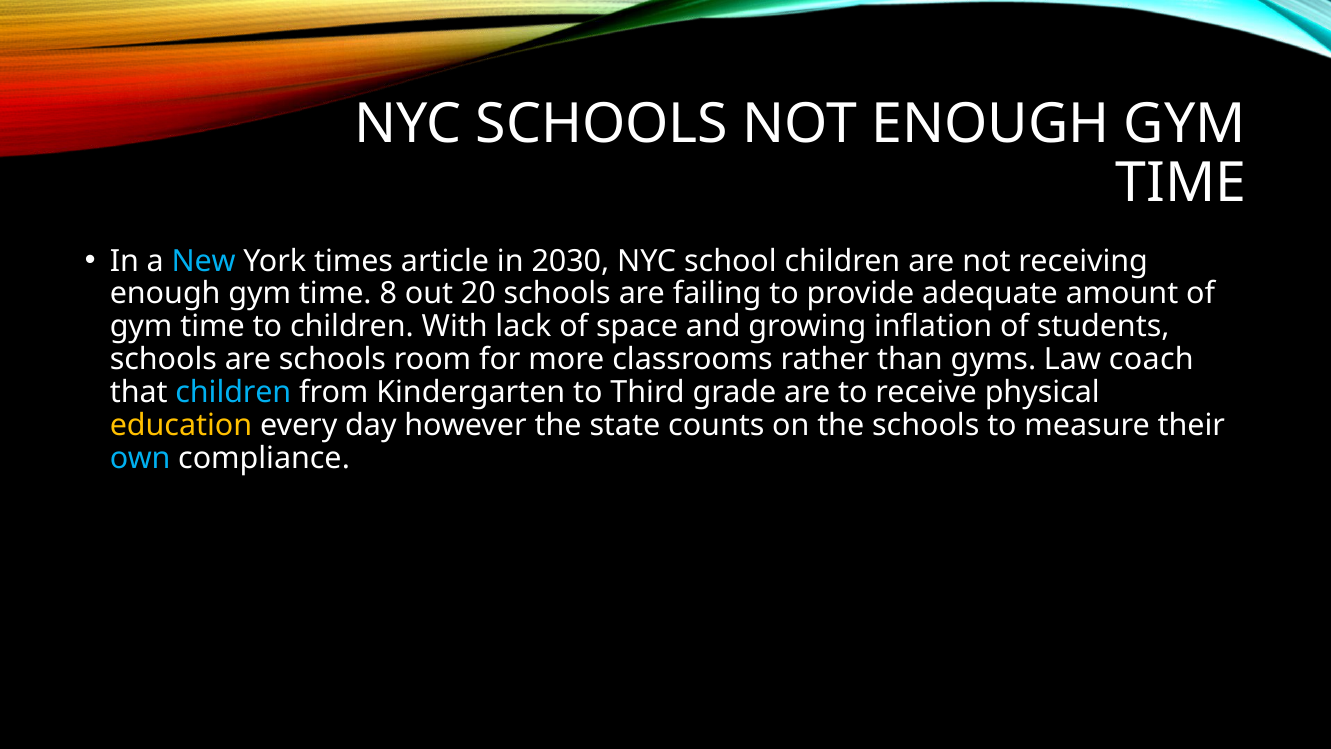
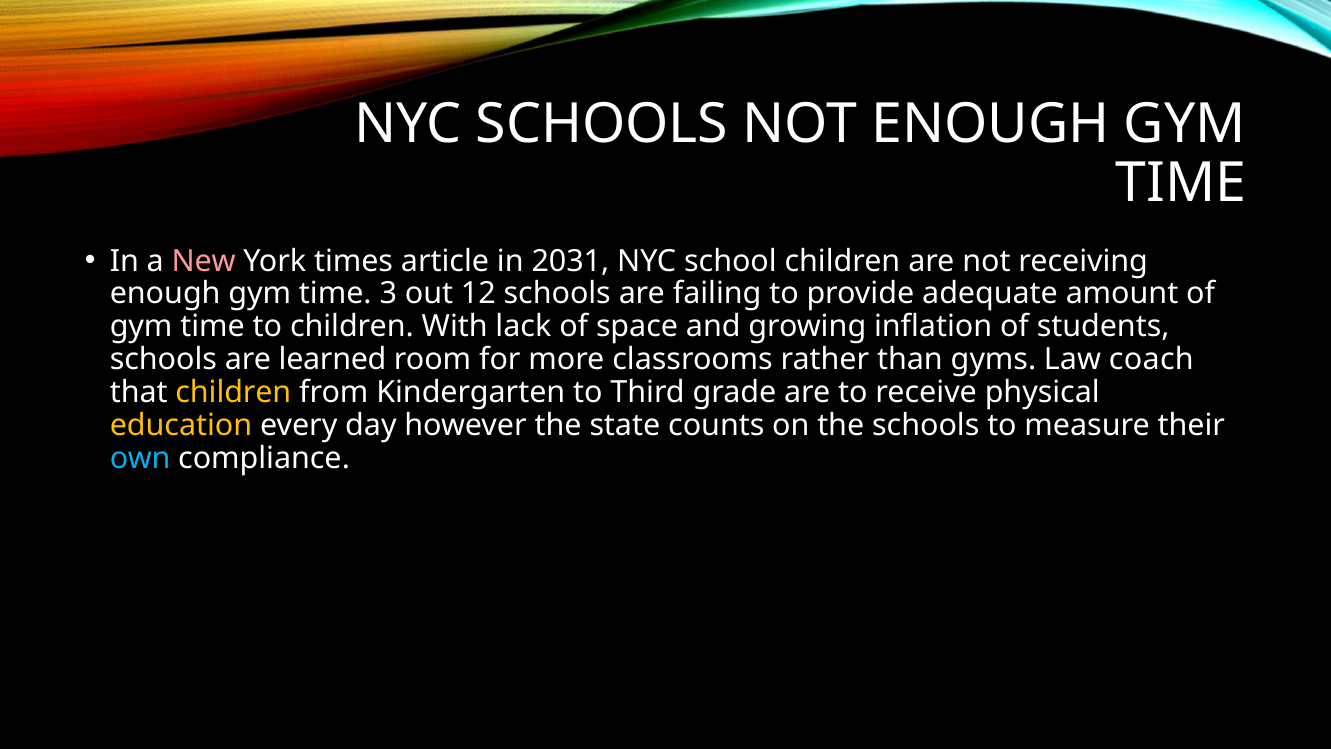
New colour: light blue -> pink (204, 261)
2030: 2030 -> 2031 (570, 261)
8: 8 -> 3 (388, 294)
20: 20 -> 12 (478, 294)
are schools: schools -> learned (333, 360)
children colour: light blue -> yellow (233, 393)
